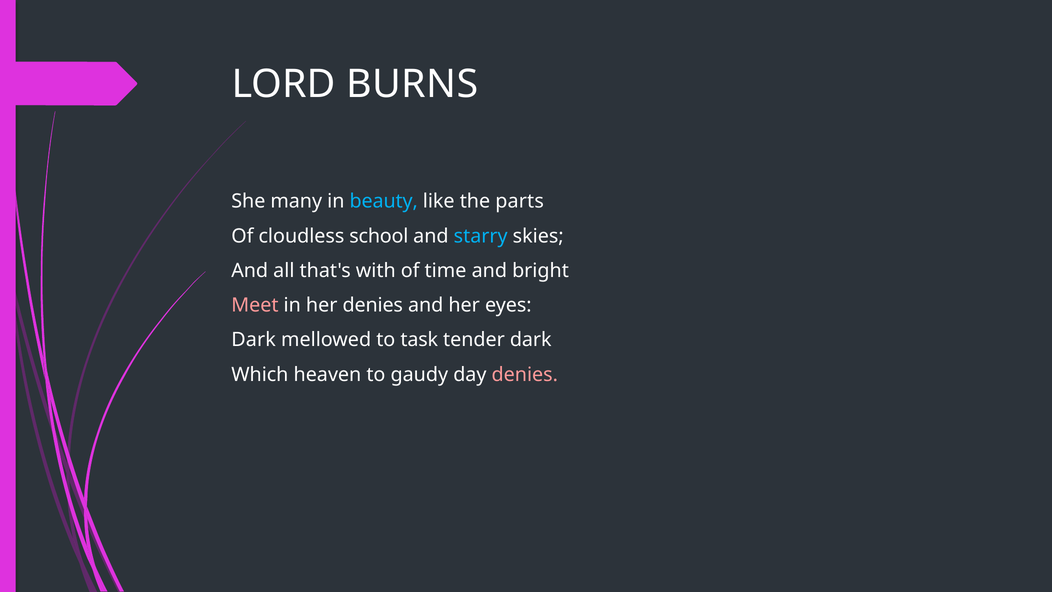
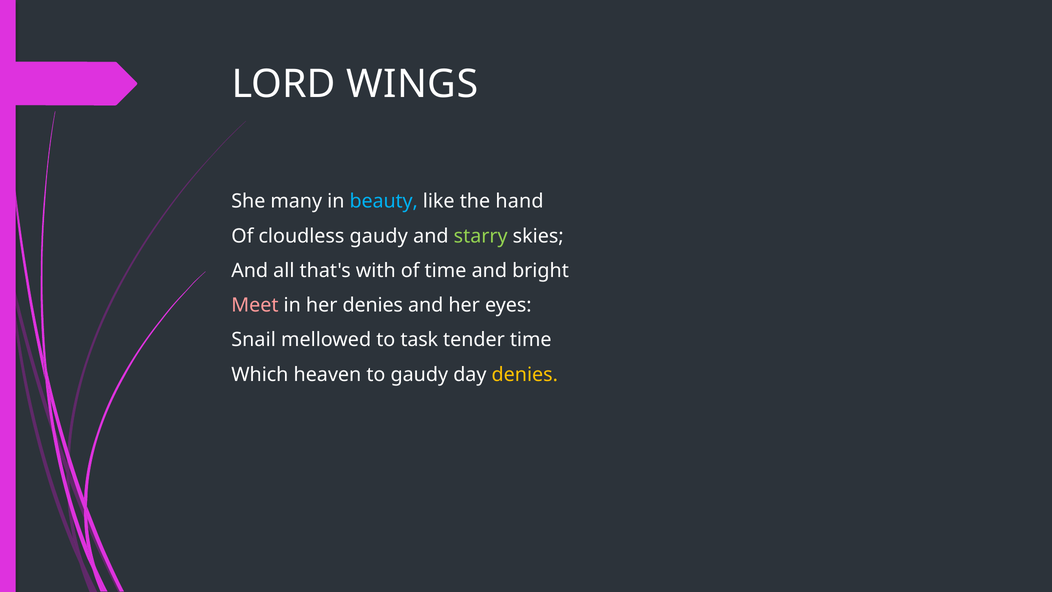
BURNS: BURNS -> WINGS (412, 84)
parts: parts -> hand (520, 201)
cloudless school: school -> gaudy (379, 236)
starry colour: light blue -> light green (481, 236)
Dark: Dark -> Snail (254, 340)
tender dark: dark -> time (531, 340)
denies colour: pink -> yellow (525, 374)
